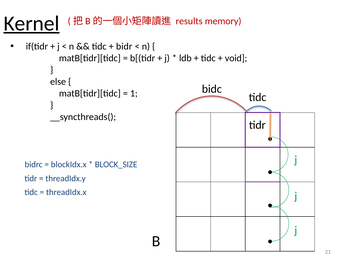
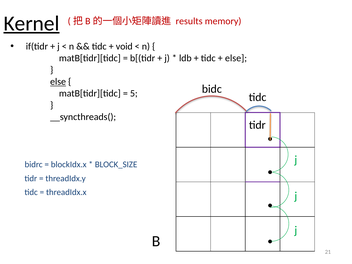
bidr: bidr -> void (124, 46)
void: void -> else (236, 58)
else underline: none -> present (58, 82)
1: 1 -> 5 (134, 94)
